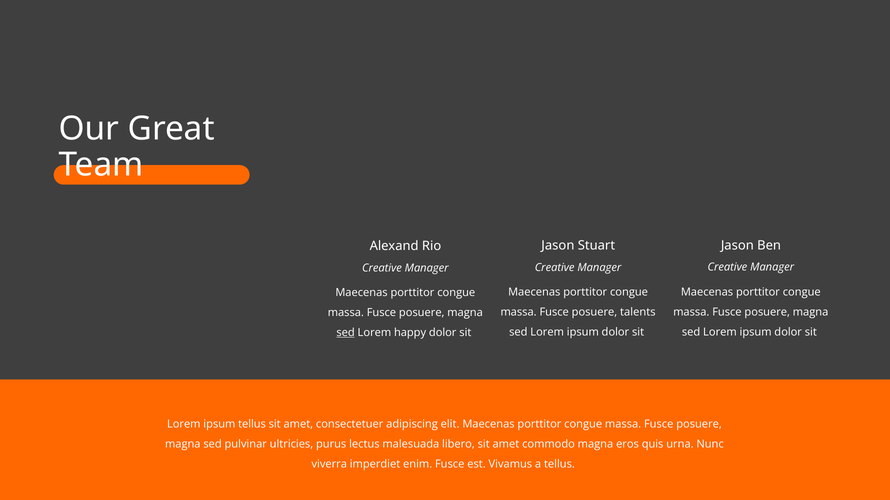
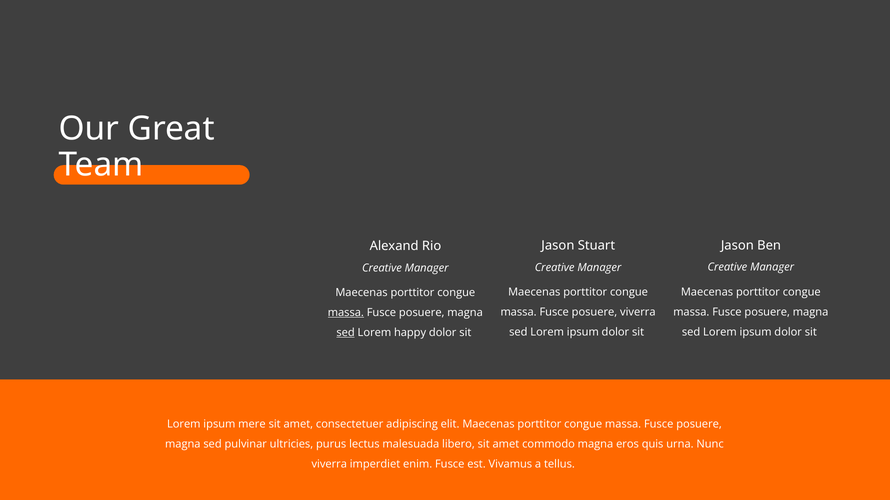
posuere talents: talents -> viverra (638, 313)
massa underline: none -> present (346, 313)
ipsum tellus: tellus -> mere (252, 425)
